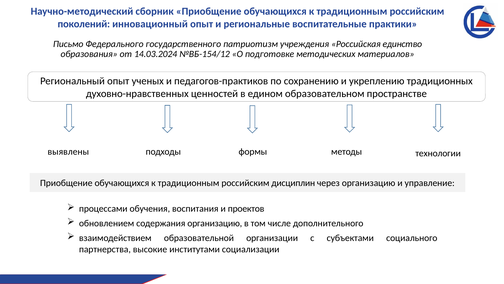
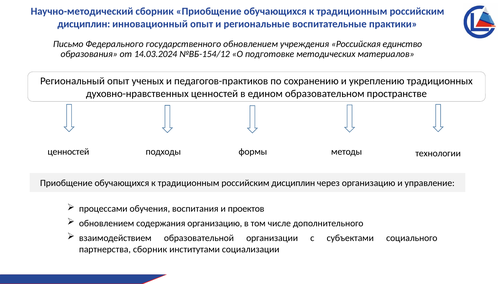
поколений: поколений -> дисциплин (84, 24)
государственного патриотизм: патриотизм -> обновлением (251, 44)
выявлены: выявлены -> ценностей (68, 152)
партнерства высокие: высокие -> сборник (150, 249)
